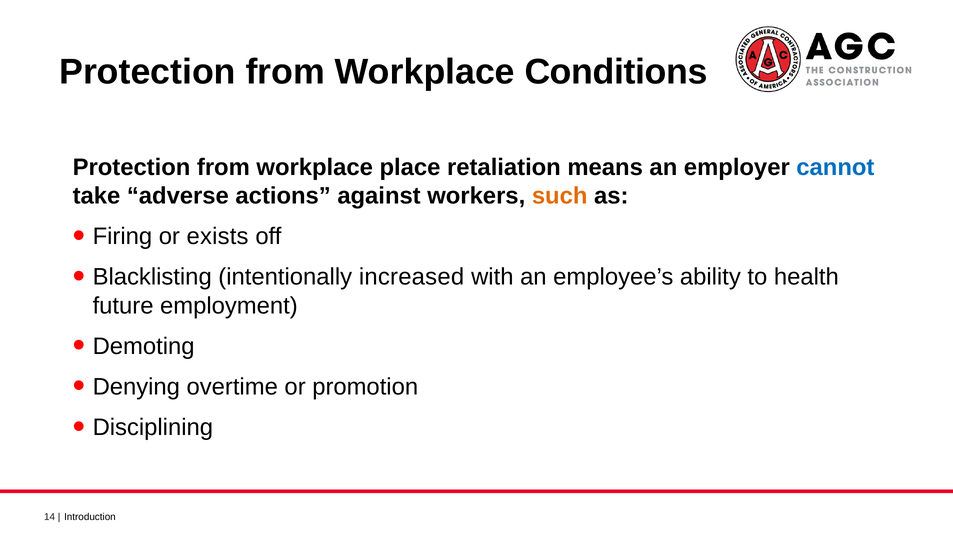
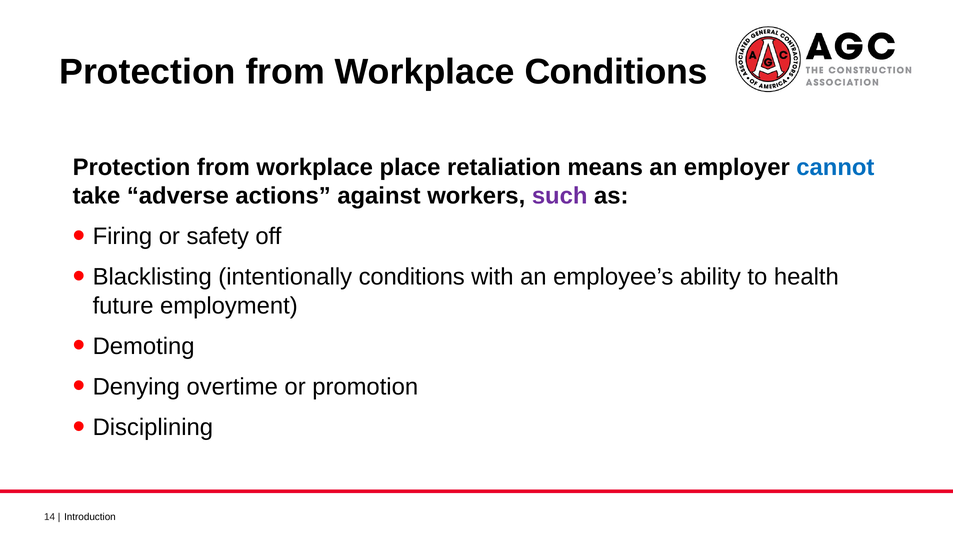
such colour: orange -> purple (560, 196)
exists: exists -> safety (218, 237)
intentionally increased: increased -> conditions (412, 277)
